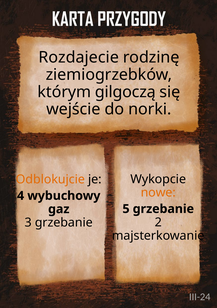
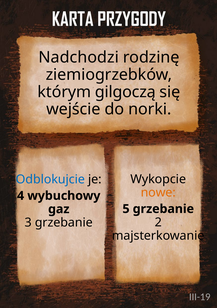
Rozdajecie: Rozdajecie -> Nadchodzi (79, 57)
Odblokujcie colour: orange -> blue (50, 179)
III-24: III-24 -> III-19 (200, 297)
